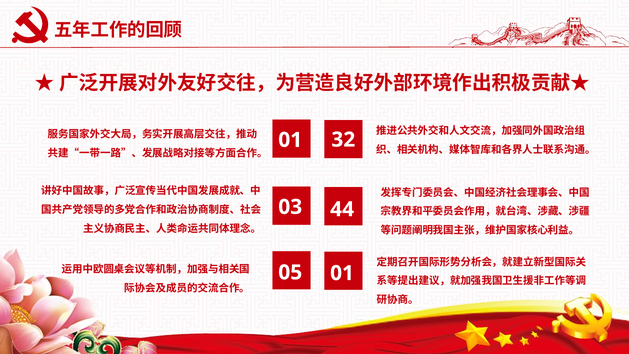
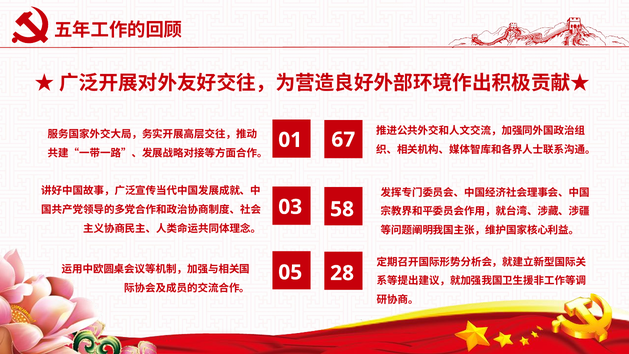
32: 32 -> 67 (343, 140)
44: 44 -> 58 (342, 209)
05 01: 01 -> 28 (342, 273)
